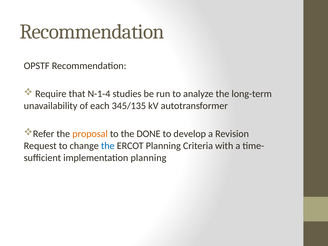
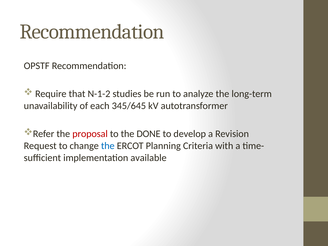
N-1-4: N-1-4 -> N-1-2 (99, 94)
345/135: 345/135 -> 345/645 (129, 106)
proposal colour: orange -> red (90, 134)
implementation planning: planning -> available (149, 158)
